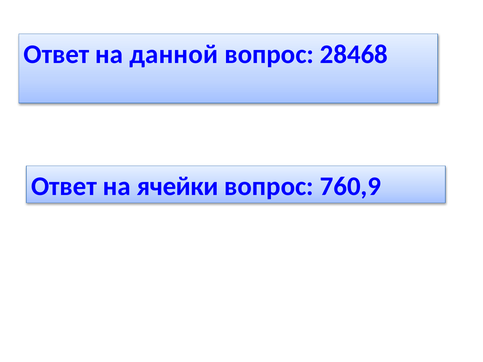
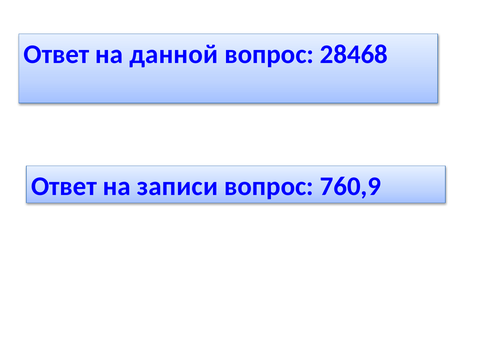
ячейки: ячейки -> записи (177, 186)
